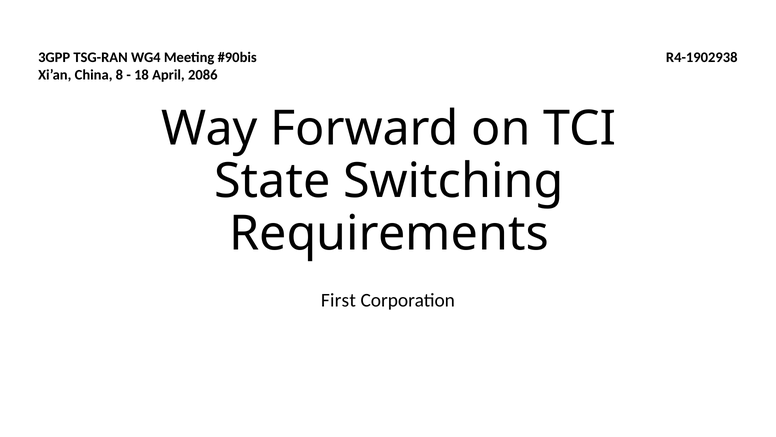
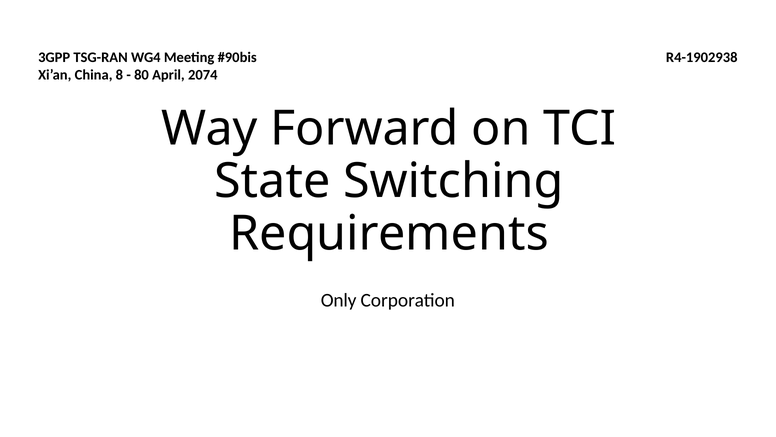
18: 18 -> 80 (141, 75)
2086: 2086 -> 2074 (203, 75)
First: First -> Only (339, 300)
